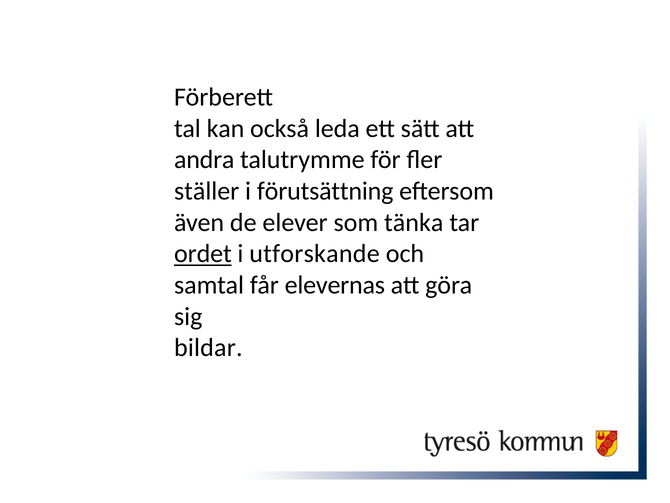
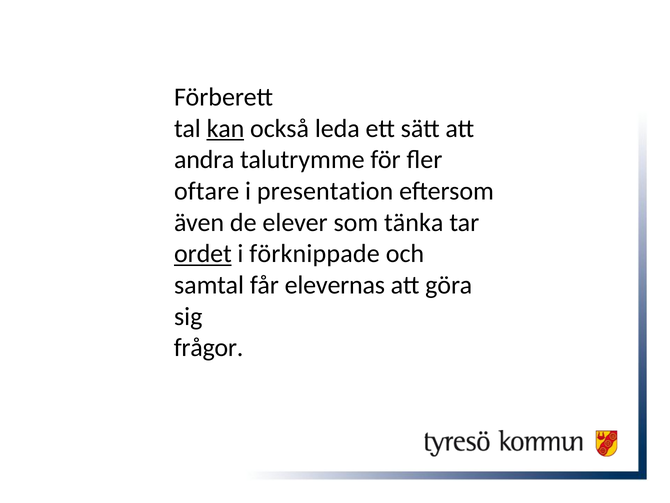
kan underline: none -> present (226, 128)
ställer: ställer -> oftare (207, 191)
förutsättning: förutsättning -> presentation (325, 191)
utforskande: utforskande -> förknippade (315, 254)
bildar: bildar -> frågor (209, 347)
